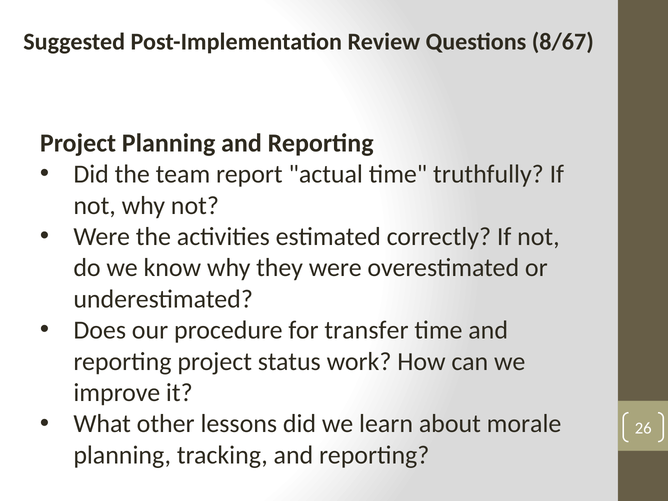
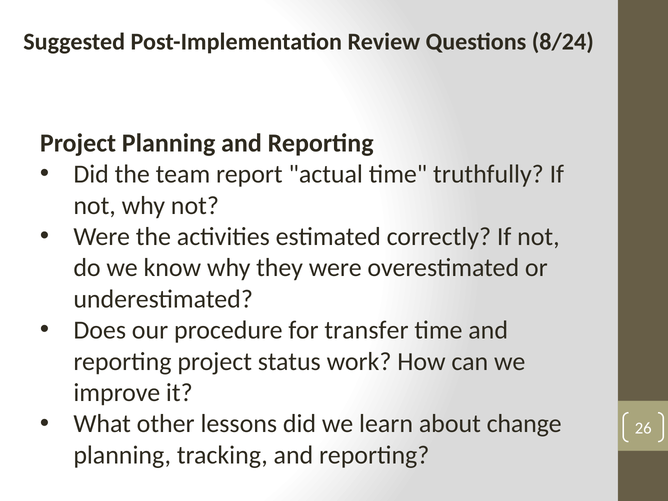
8/67: 8/67 -> 8/24 (563, 42)
morale: morale -> change (524, 424)
